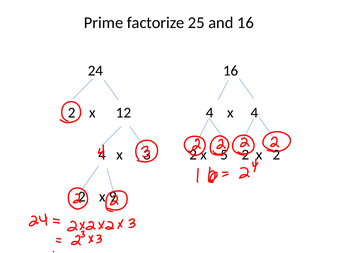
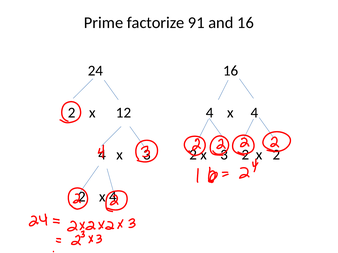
25: 25 -> 91 (196, 23)
2 x 5: 5 -> 3 (224, 155)
2 x 9: 9 -> 4 (113, 197)
